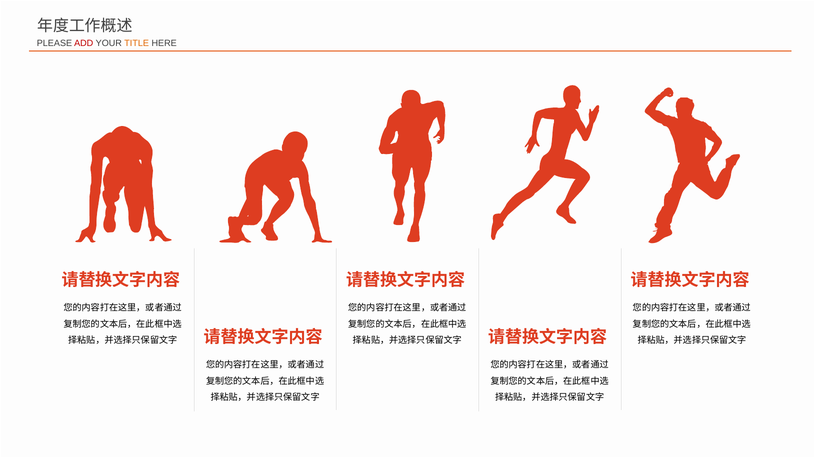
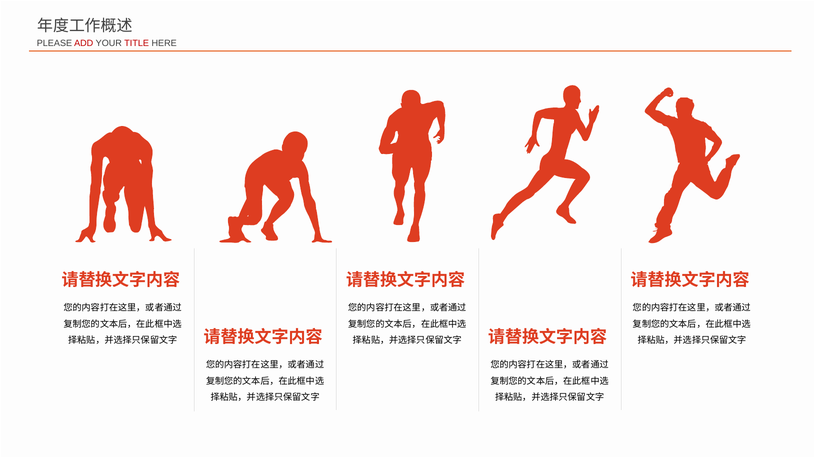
TITLE colour: orange -> red (137, 43)
